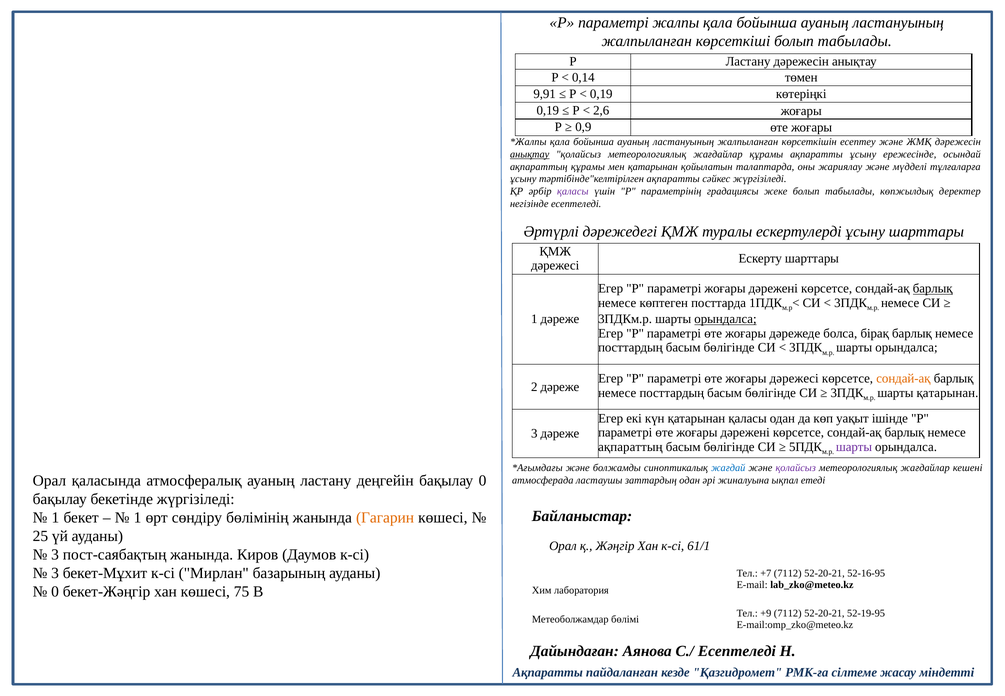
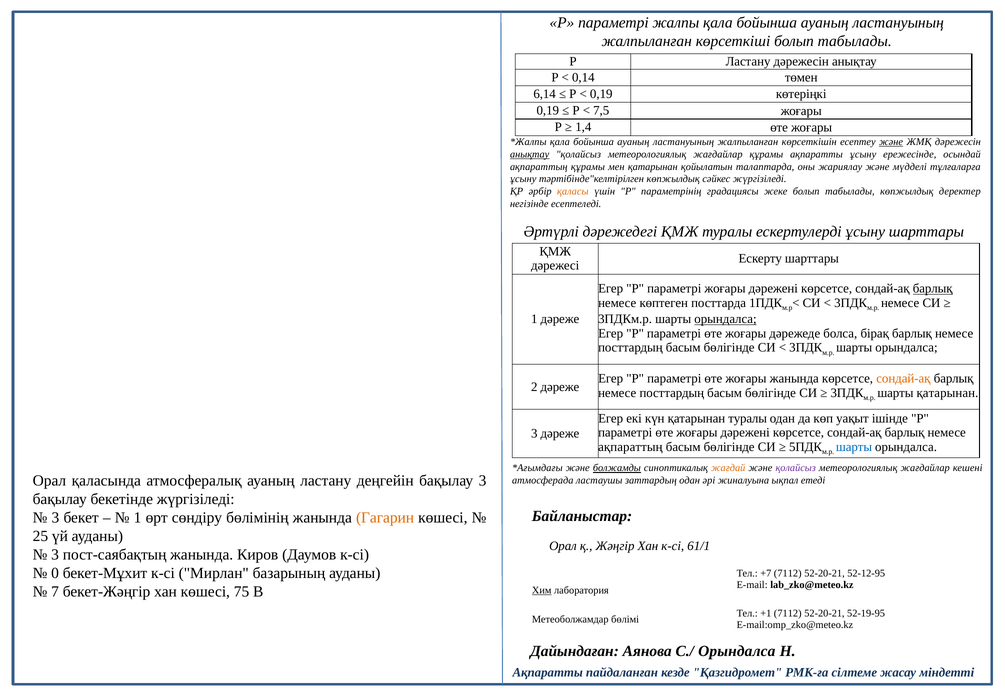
9,91: 9,91 -> 6,14 (545, 94)
2,6: 2,6 -> 7,5 (601, 111)
0,9: 0,9 -> 1,4 (583, 127)
және underline: none -> present (891, 142)
тәртібінде"келтірілген ақпаратты: ақпаратты -> көпжылдық (673, 179)
қаласы colour: purple -> orange (573, 191)
жоғары дәрежесі: дәрежесі -> жанында (794, 379)
қатарынан қаласы: қаласы -> туралы (748, 418)
шарты colour: purple -> blue (854, 447)
болжамды underline: none -> present (617, 468)
жағдай colour: blue -> orange (728, 468)
бақылау 0: 0 -> 3 (483, 480)
1: 1 -> 3 (55, 517)
3: 3 -> 0 (55, 573)
52-16-95: 52-16-95 -> 52-12-95 (866, 573)
0: 0 -> 7 (55, 592)
Хим underline: none -> present (542, 590)
+9: +9 -> +1 (766, 613)
С./ Есептеледі: Есептеледі -> Орындалса (737, 651)
